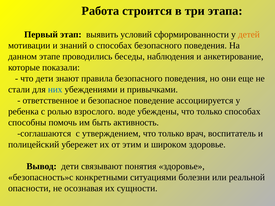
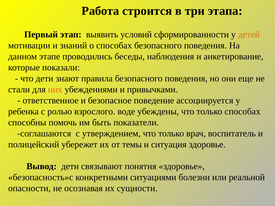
них colour: blue -> orange (55, 90)
активность: активность -> показатели (136, 123)
этим: этим -> темы (132, 145)
широком: широком -> ситуация (169, 145)
